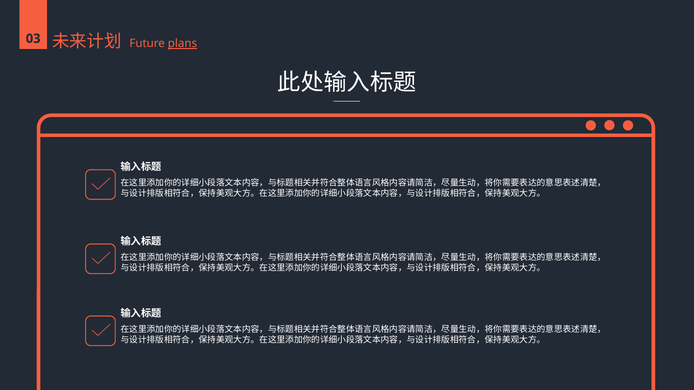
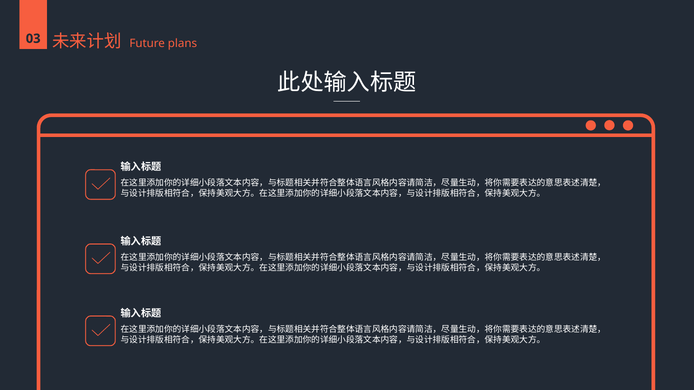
plans underline: present -> none (182, 43)
